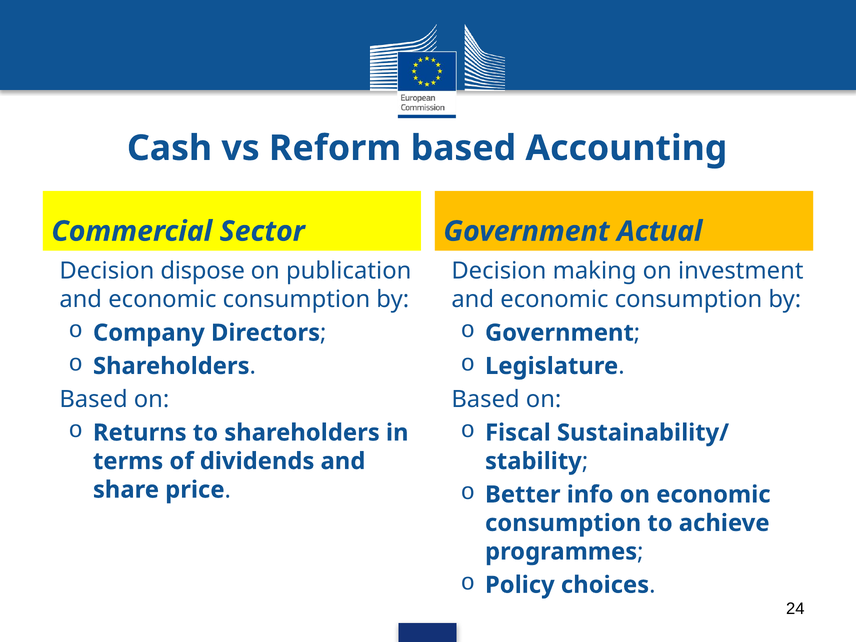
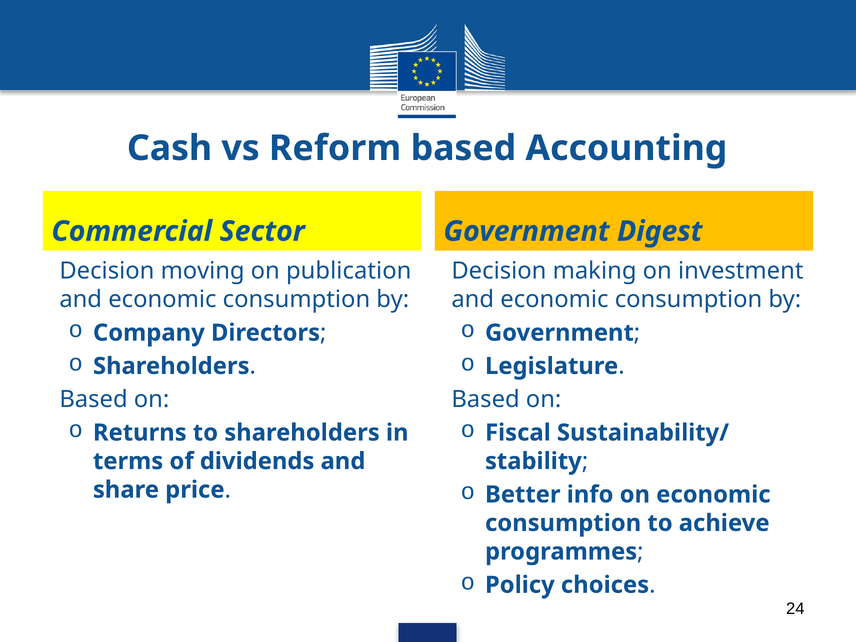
Actual: Actual -> Digest (660, 231)
dispose: dispose -> moving (203, 271)
